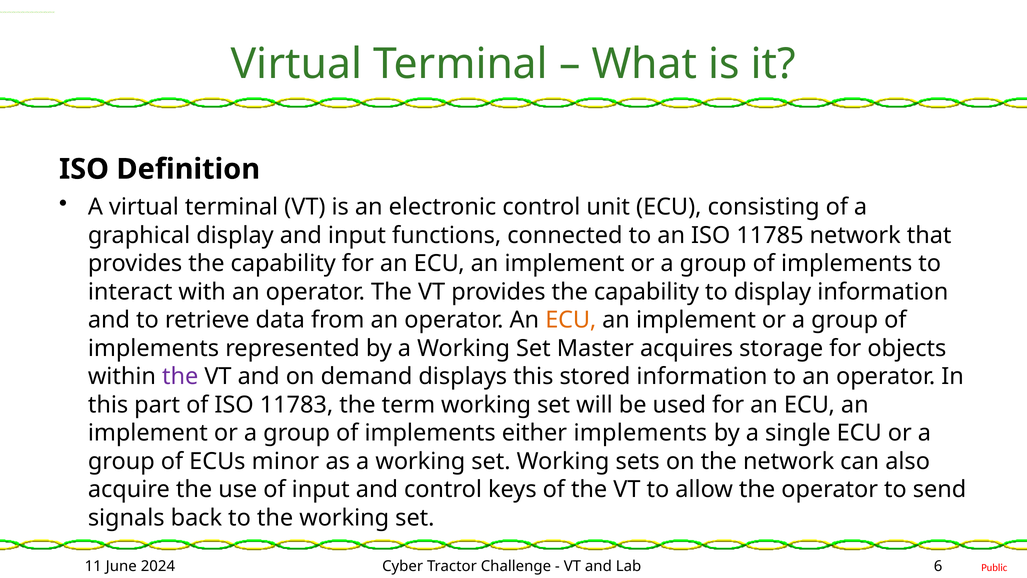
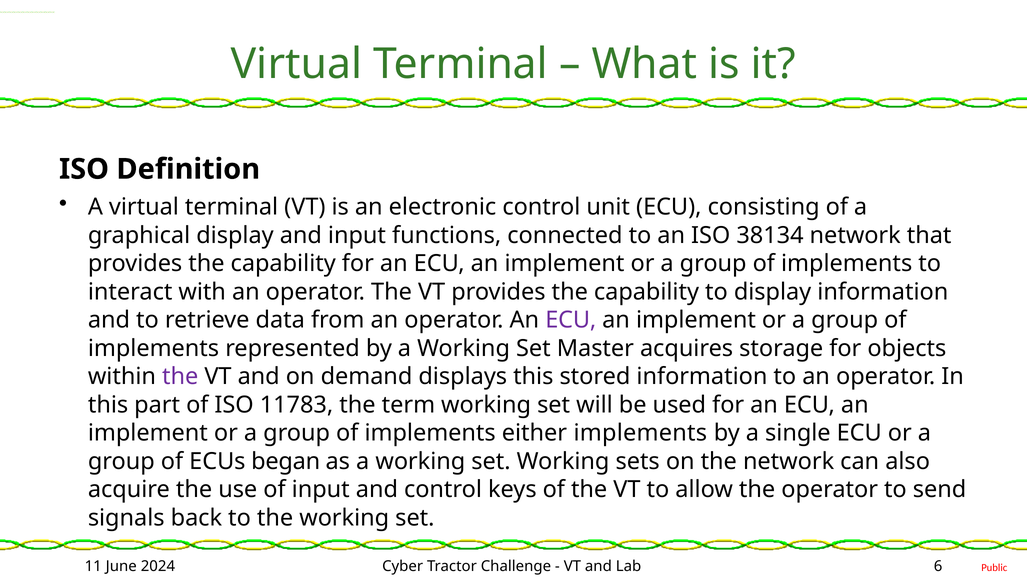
11785: 11785 -> 38134 (770, 235)
ECU colour: orange -> purple (571, 320)
minor: minor -> began (286, 461)
